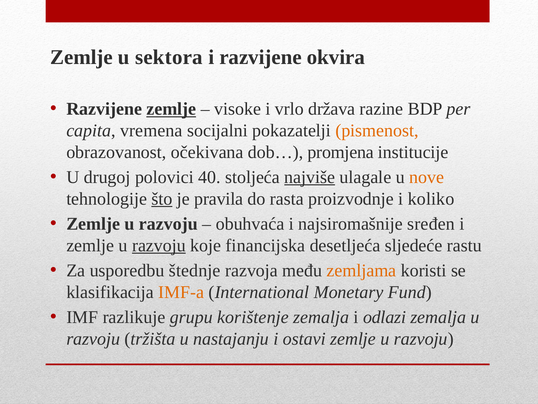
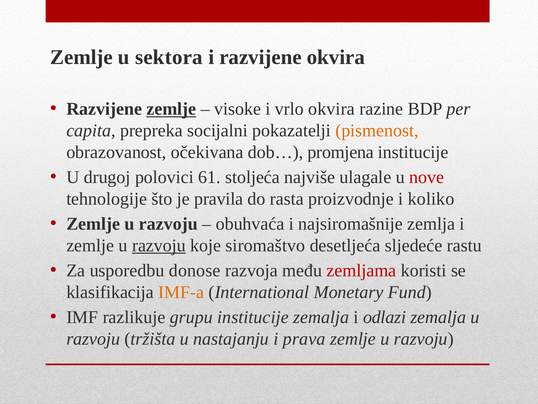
vrlo država: država -> okvira (332, 109)
vremena: vremena -> prepreka (151, 130)
40: 40 -> 61 (209, 177)
najviše underline: present -> none (310, 177)
nove colour: orange -> red (427, 177)
što underline: present -> none (162, 199)
sređen: sređen -> zemlja (431, 224)
financijska: financijska -> siromaštvo (265, 245)
štednje: štednje -> donose (195, 270)
zemljama colour: orange -> red (361, 270)
grupu korištenje: korištenje -> institucije (253, 317)
ostavi: ostavi -> prava (304, 338)
